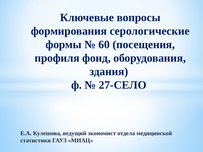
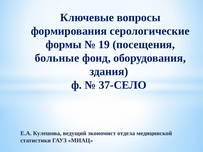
60: 60 -> 19 (104, 45)
профиля: профиля -> больные (57, 58)
27-СЕЛО: 27-СЕЛО -> 37-СЕЛО (123, 85)
